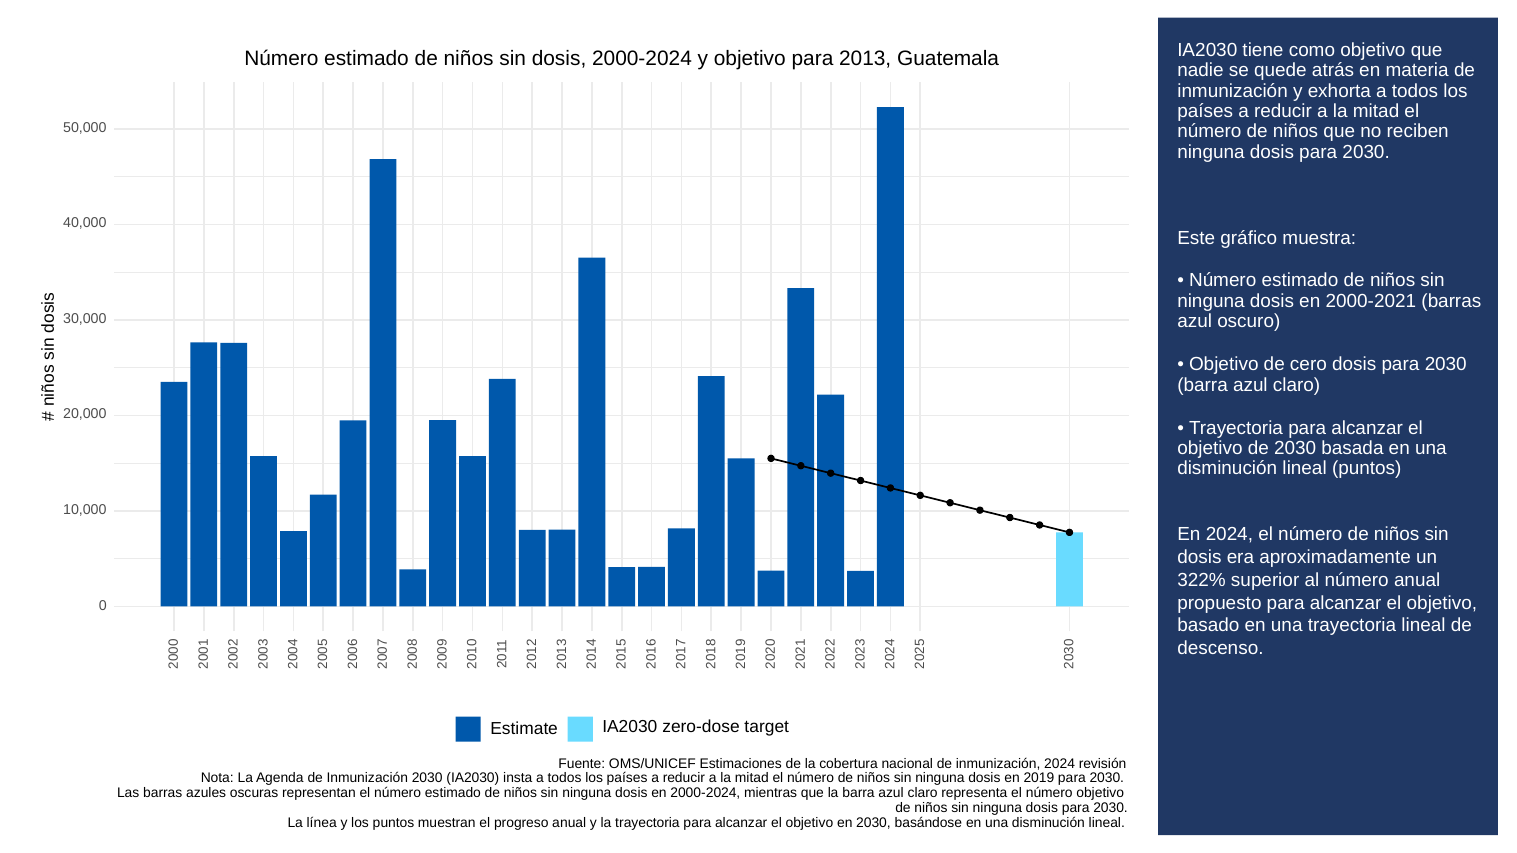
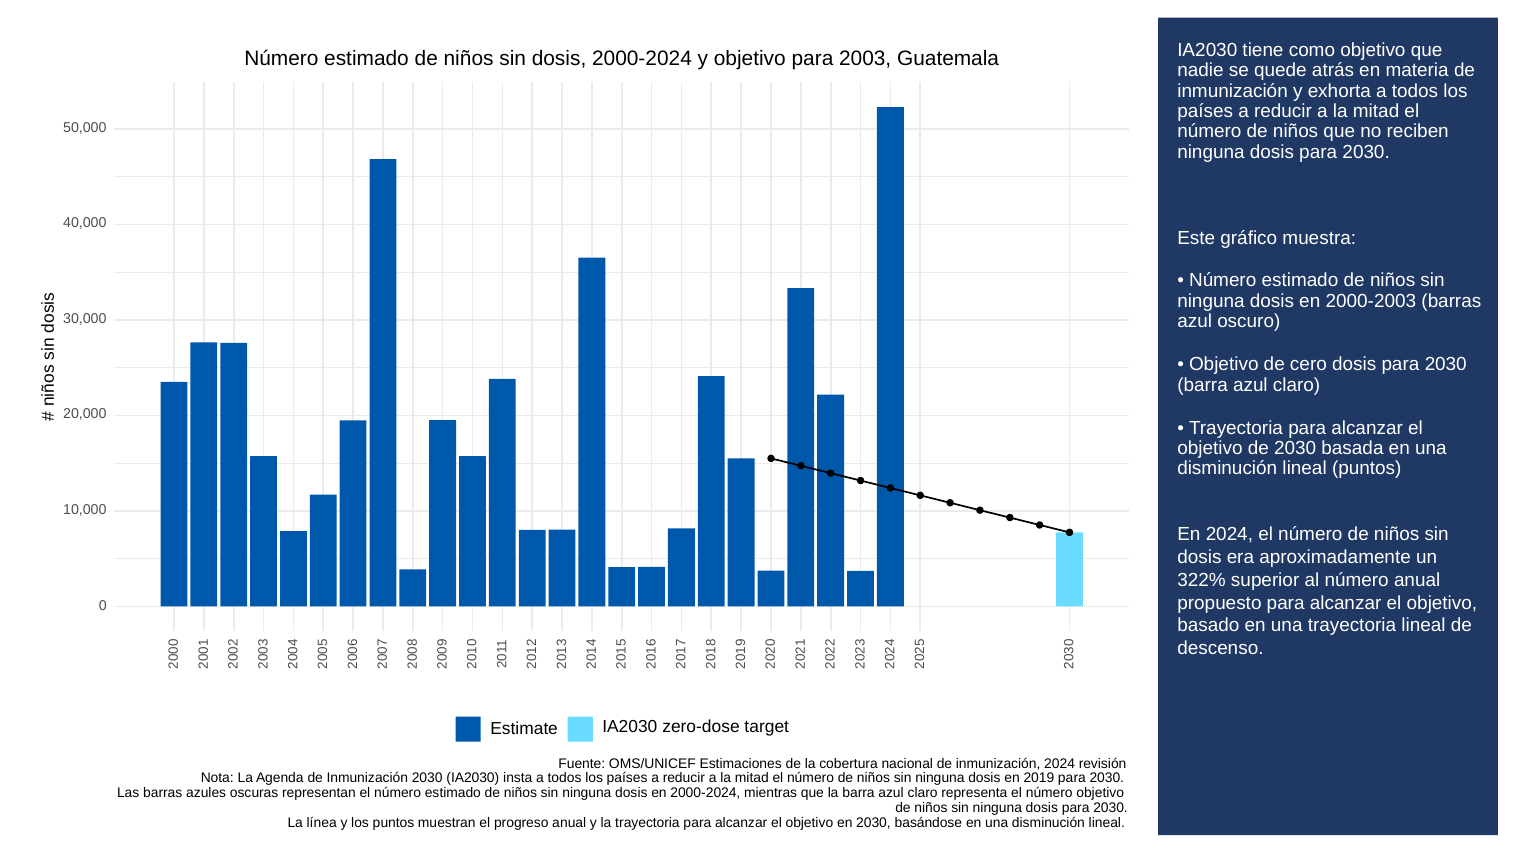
2013: 2013 -> 2003 (865, 59)
2000-2021: 2000-2021 -> 2000-2003 (1371, 301)
